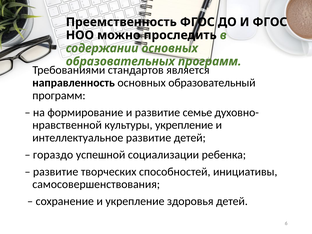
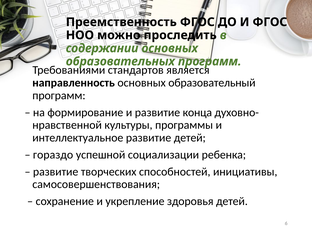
семье: семье -> конца (197, 112)
культуры укрепление: укрепление -> программы (184, 125)
